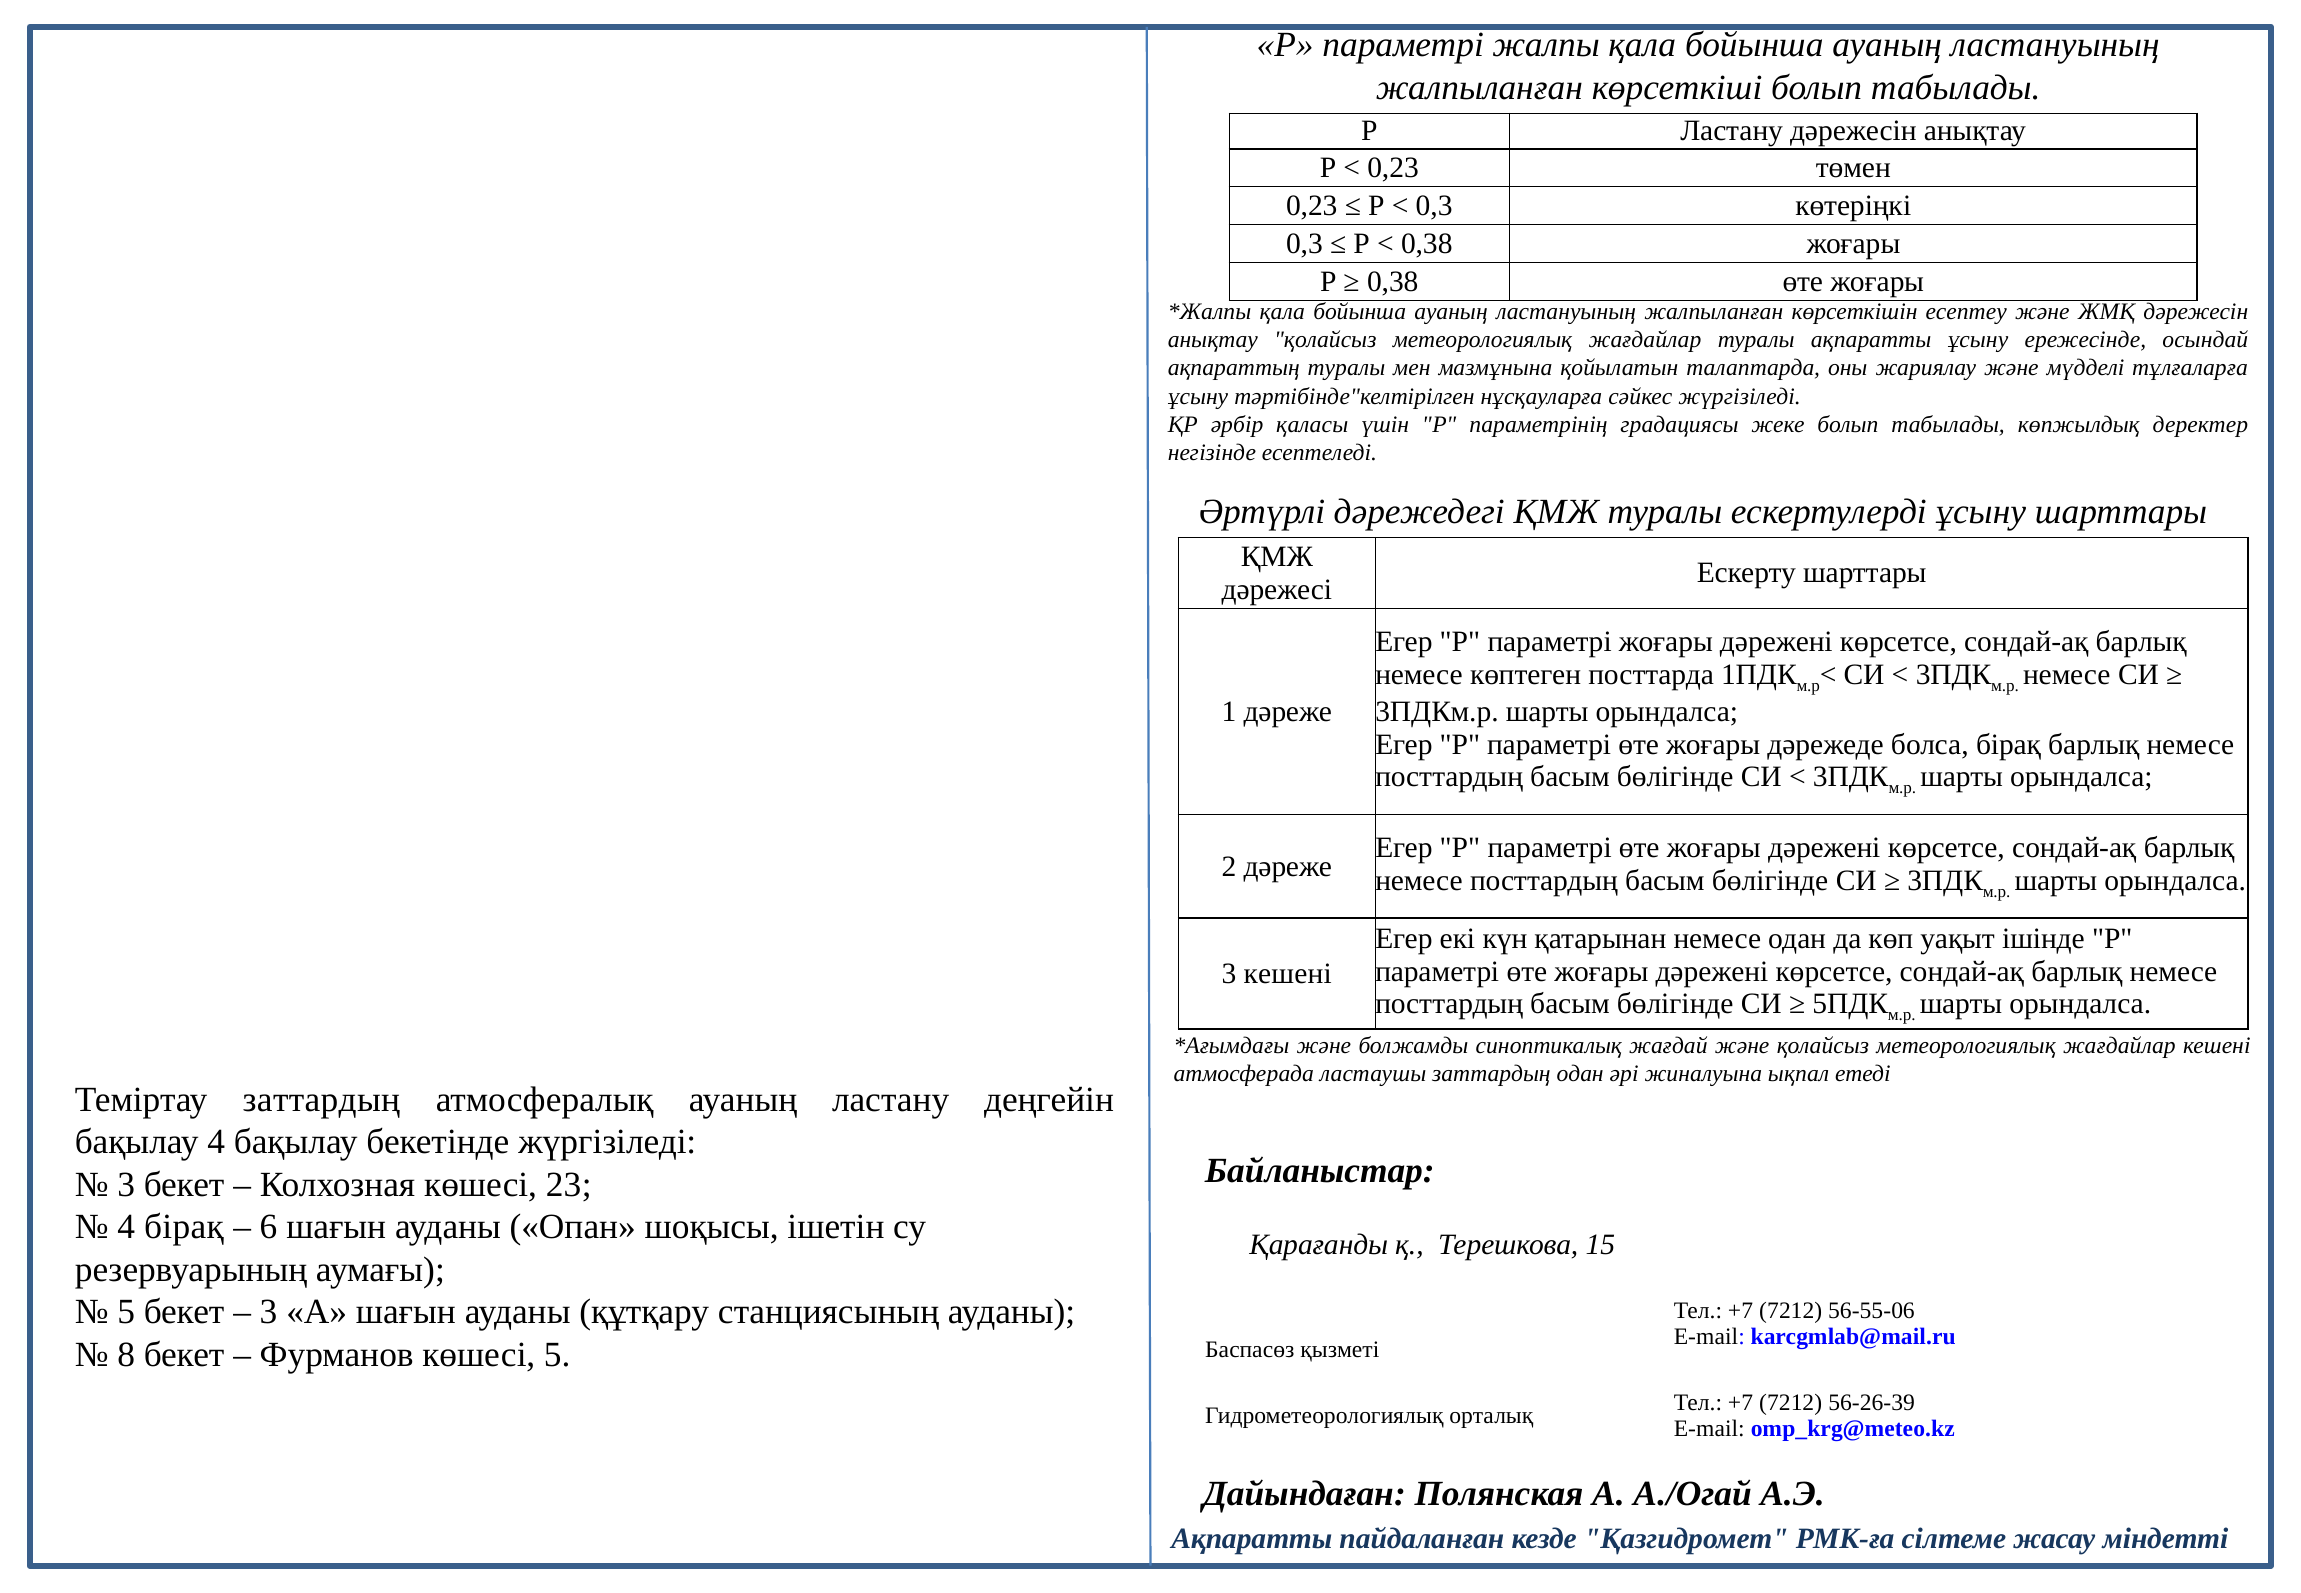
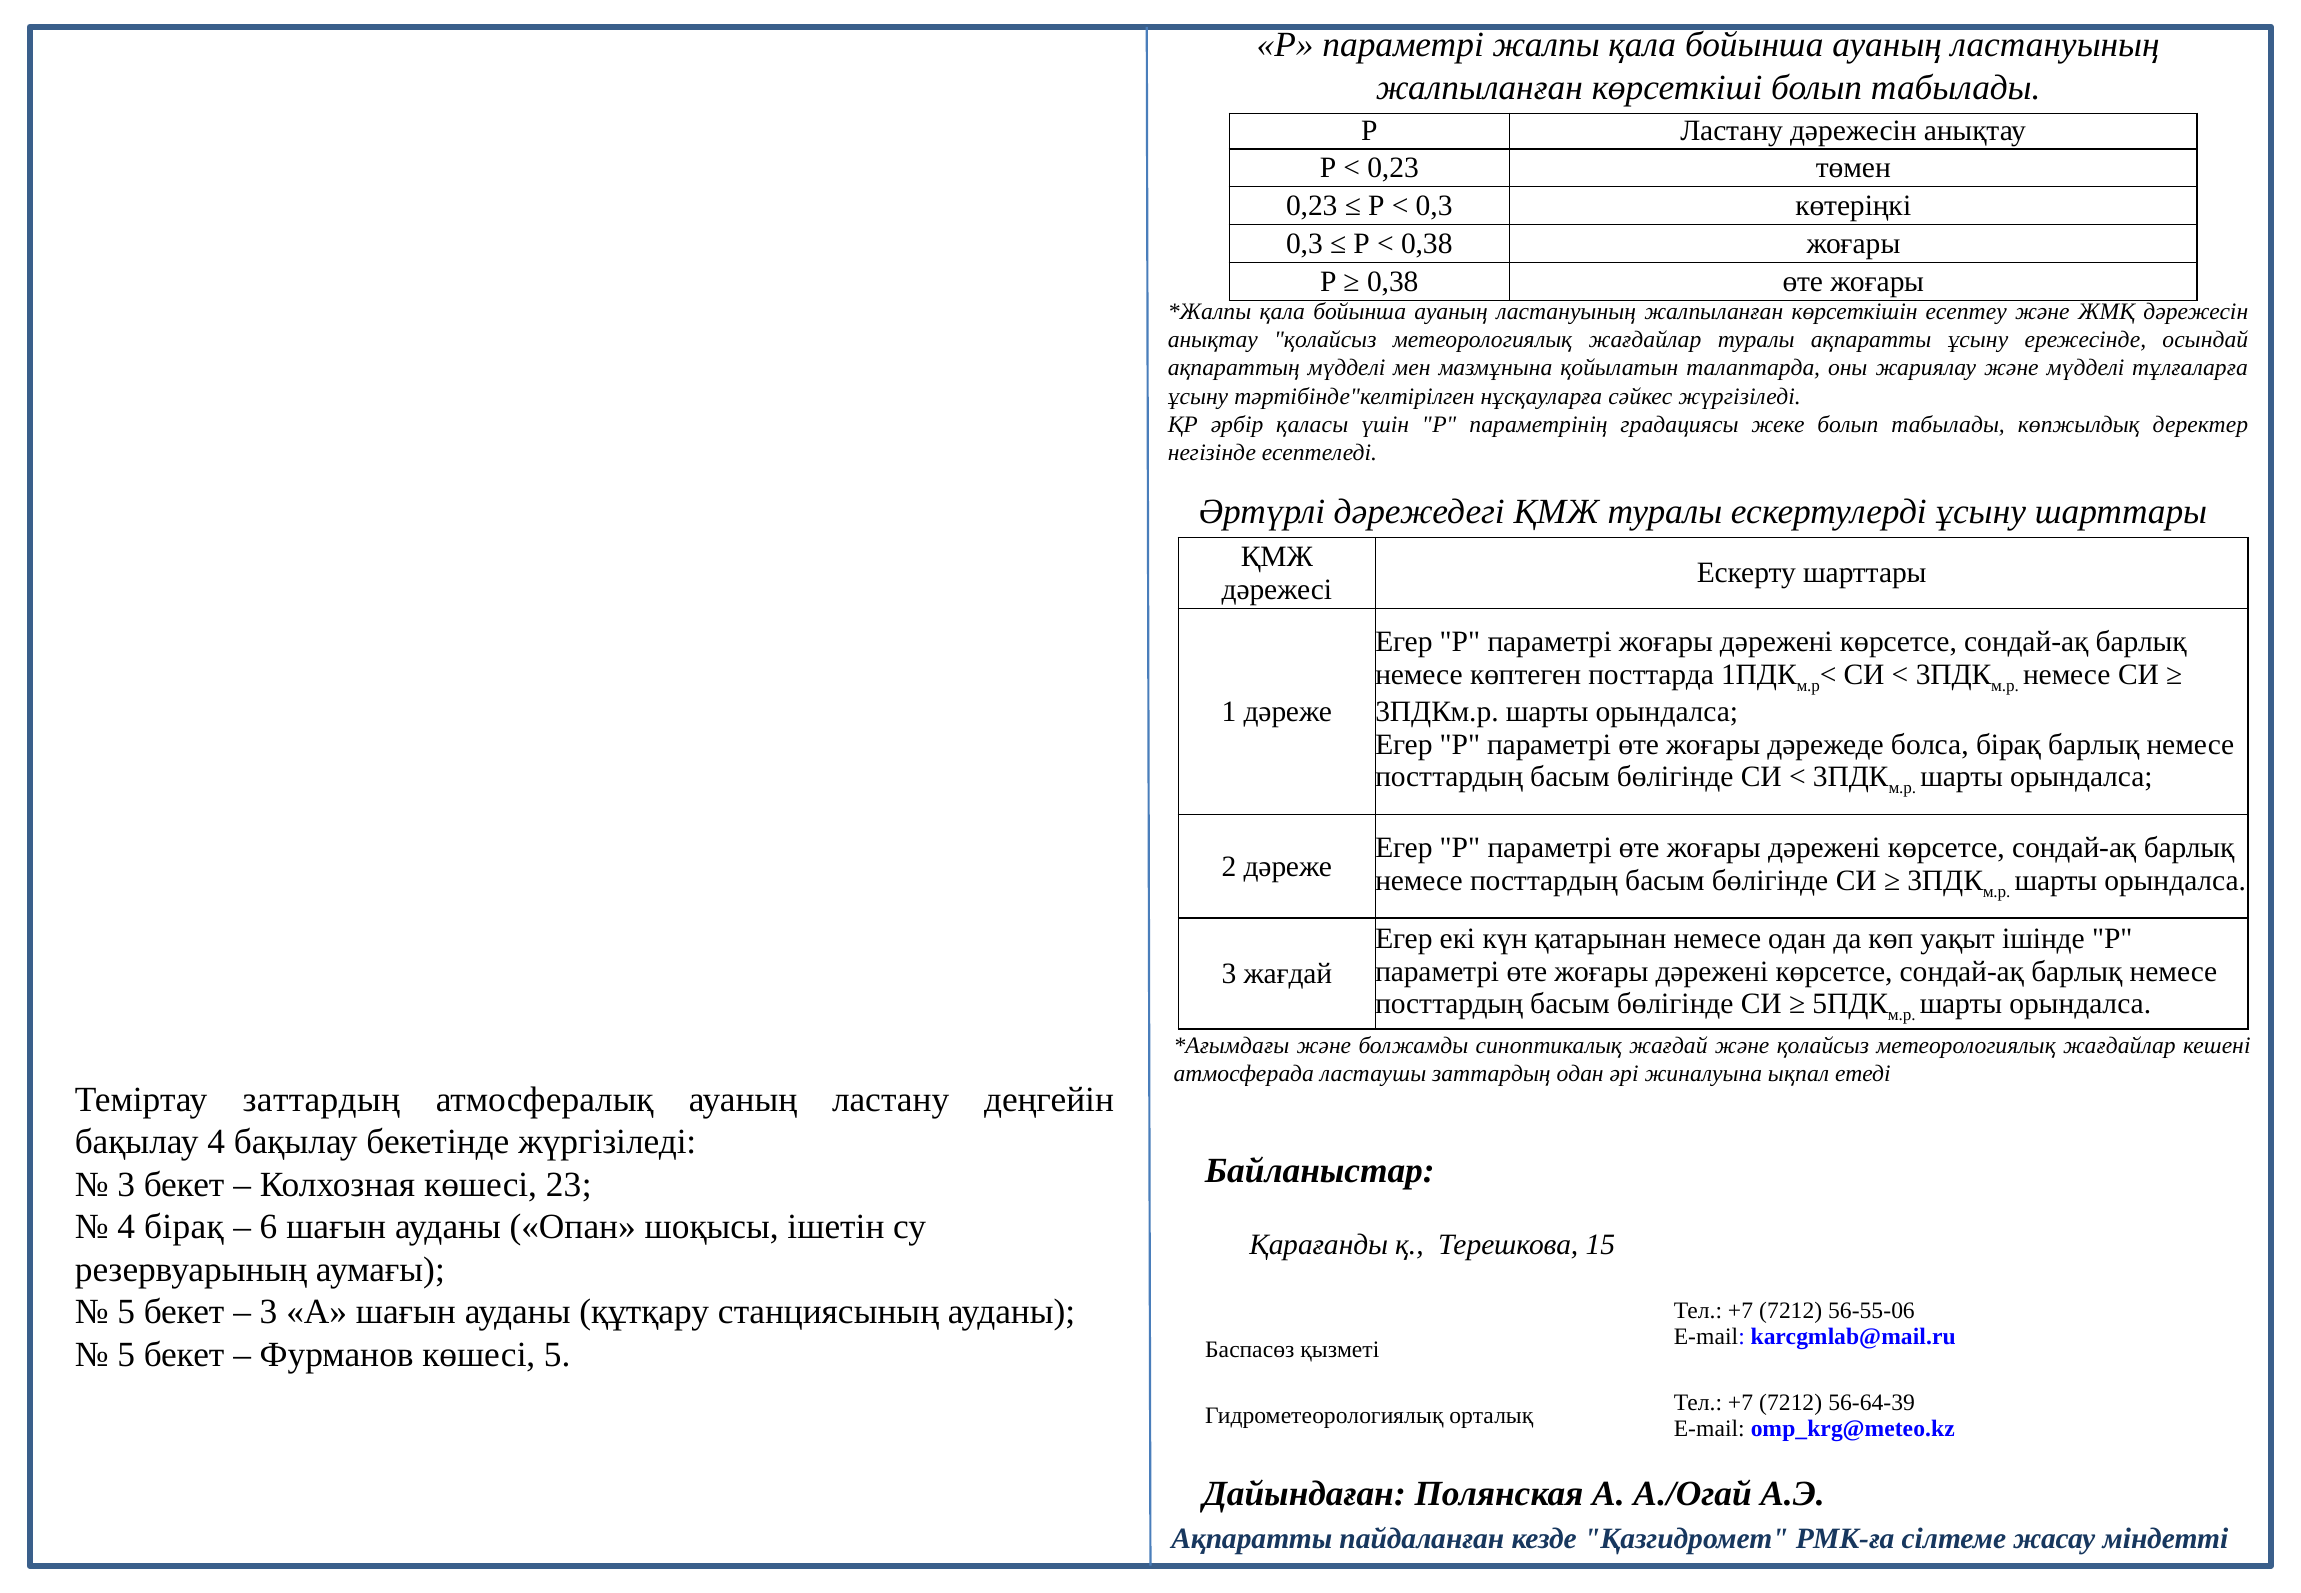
ақпараттың туралы: туралы -> мүдделі (1346, 368)
3 кешені: кешені -> жағдай (1288, 974)
8: 8 -> 5 (126, 1355)
56-26-39: 56-26-39 -> 56-64-39 (1872, 1402)
